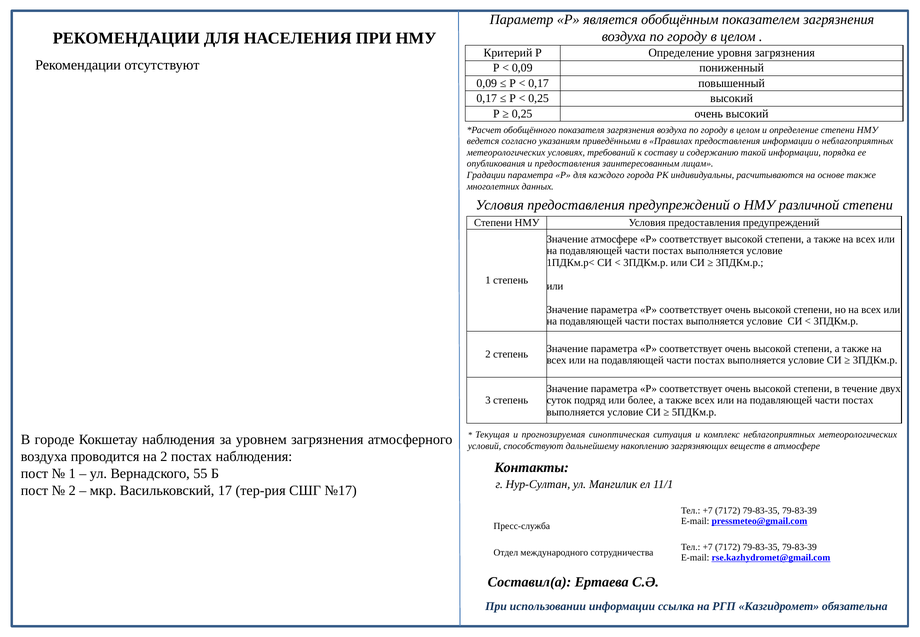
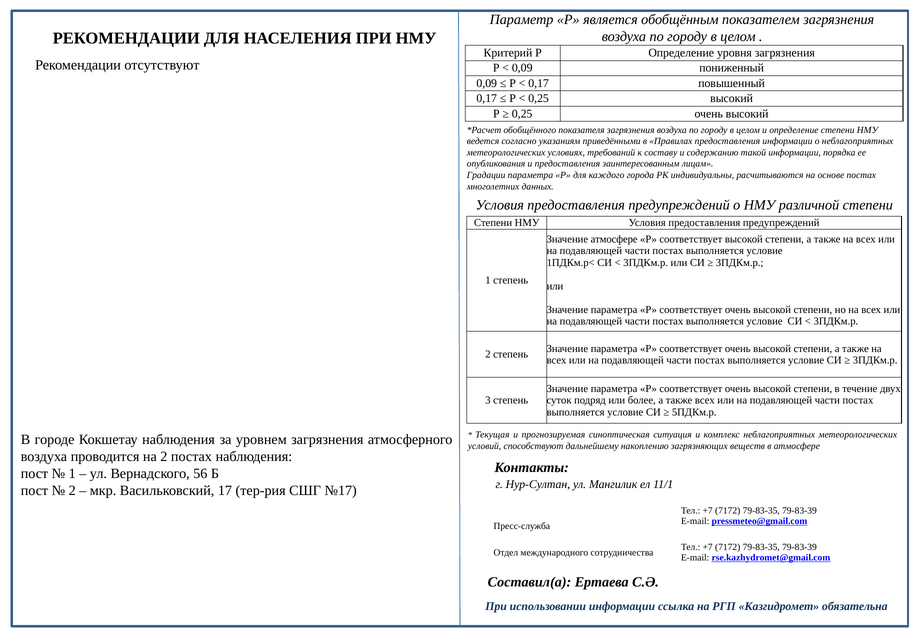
основе также: также -> постах (861, 175)
55: 55 -> 56 (200, 474)
